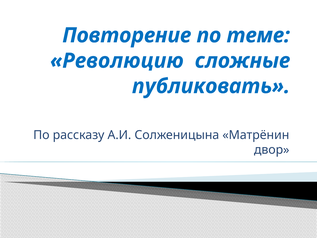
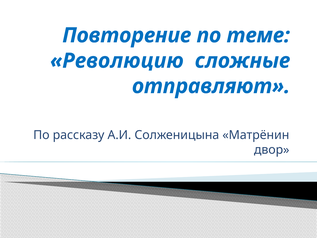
публиковать: публиковать -> отправляют (211, 86)
